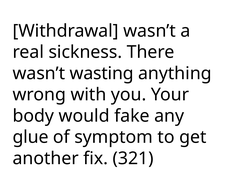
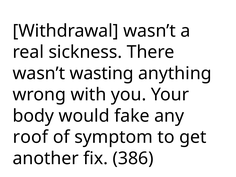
glue: glue -> roof (30, 137)
321: 321 -> 386 (133, 158)
